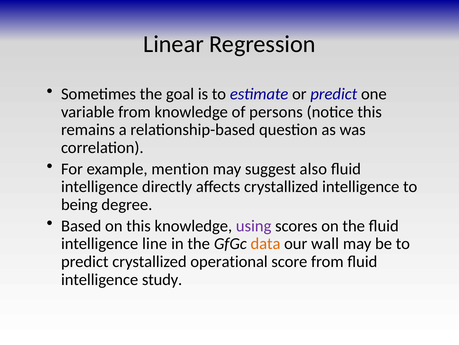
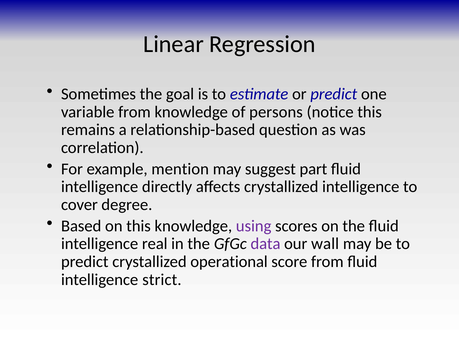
also: also -> part (313, 168)
being: being -> cover (79, 204)
line: line -> real (155, 243)
data colour: orange -> purple (266, 243)
study: study -> strict (162, 279)
